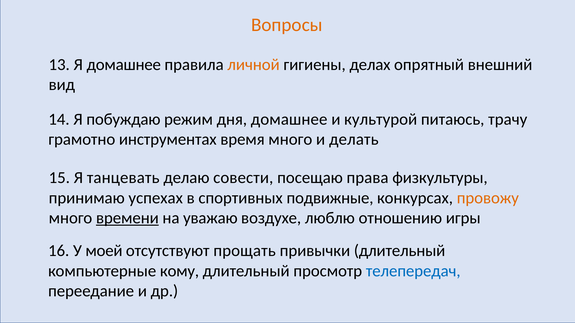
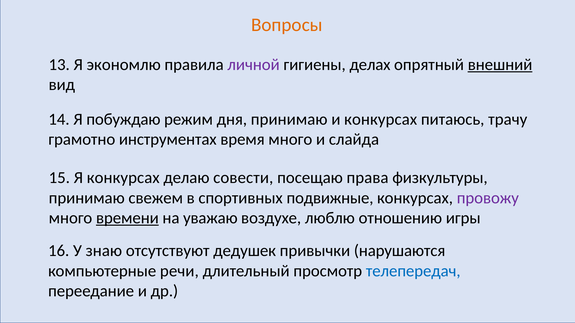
Я домашнее: домашнее -> экономлю (124, 65)
личной colour: orange -> purple (254, 65)
внешний underline: none -> present (500, 65)
дня домашнее: домашнее -> принимаю (289, 120)
и культурой: культурой -> конкурсах (381, 120)
делать: делать -> слайда (354, 140)
Я танцевать: танцевать -> конкурсах (123, 178)
успехах: успехах -> свежем (156, 198)
провожу colour: orange -> purple (488, 198)
моей: моей -> знаю (104, 251)
прощать: прощать -> дедушек (245, 251)
привычки длительный: длительный -> нарушаются (400, 251)
кому: кому -> речи (179, 271)
